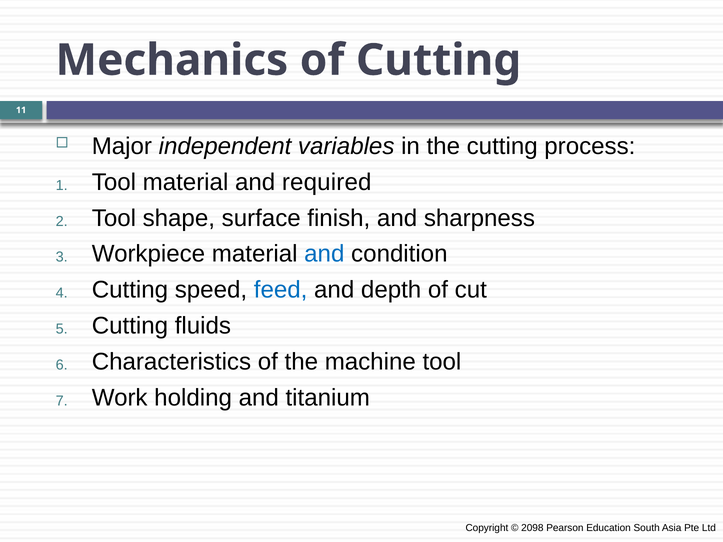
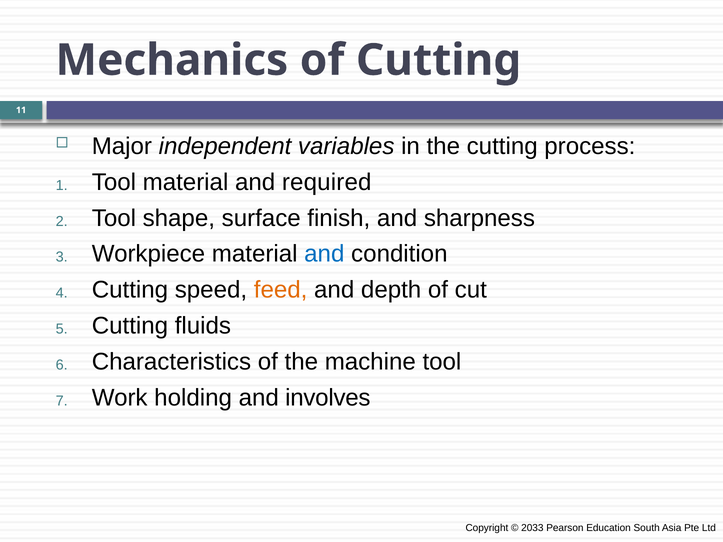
feed colour: blue -> orange (281, 290)
titanium: titanium -> involves (328, 398)
2098: 2098 -> 2033 (532, 528)
